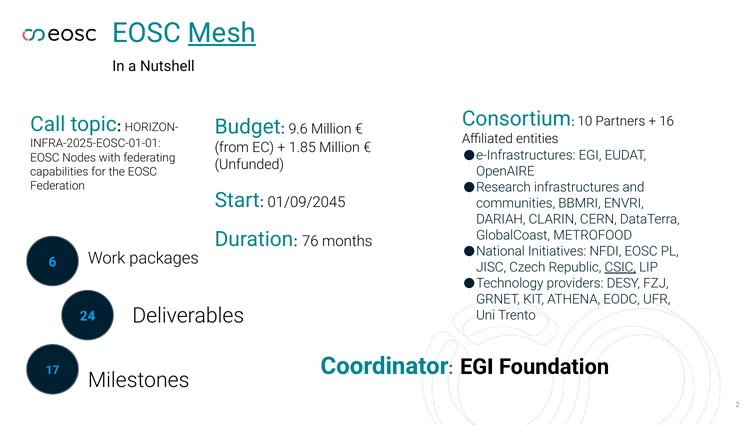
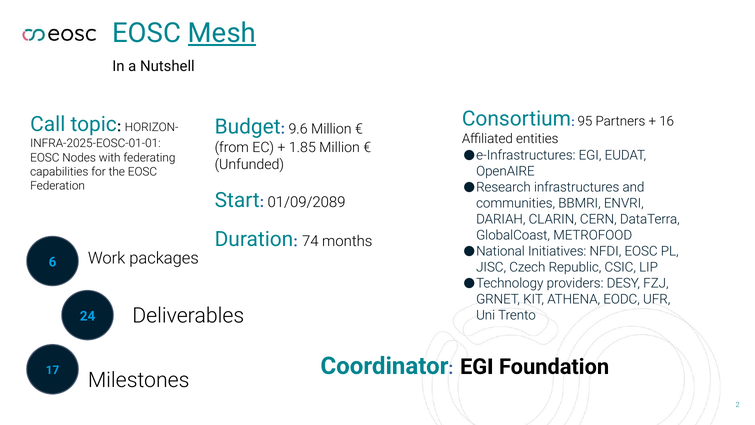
10: 10 -> 95 (585, 121)
01/09/2045: 01/09/2045 -> 01/09/2089 (307, 202)
76: 76 -> 74 (310, 241)
CSIC underline: present -> none (620, 267)
